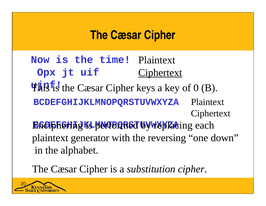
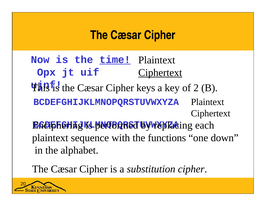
time underline: none -> present (115, 59)
0: 0 -> 2 (196, 88)
generator: generator -> sequence (90, 137)
reversing: reversing -> functions (167, 137)
